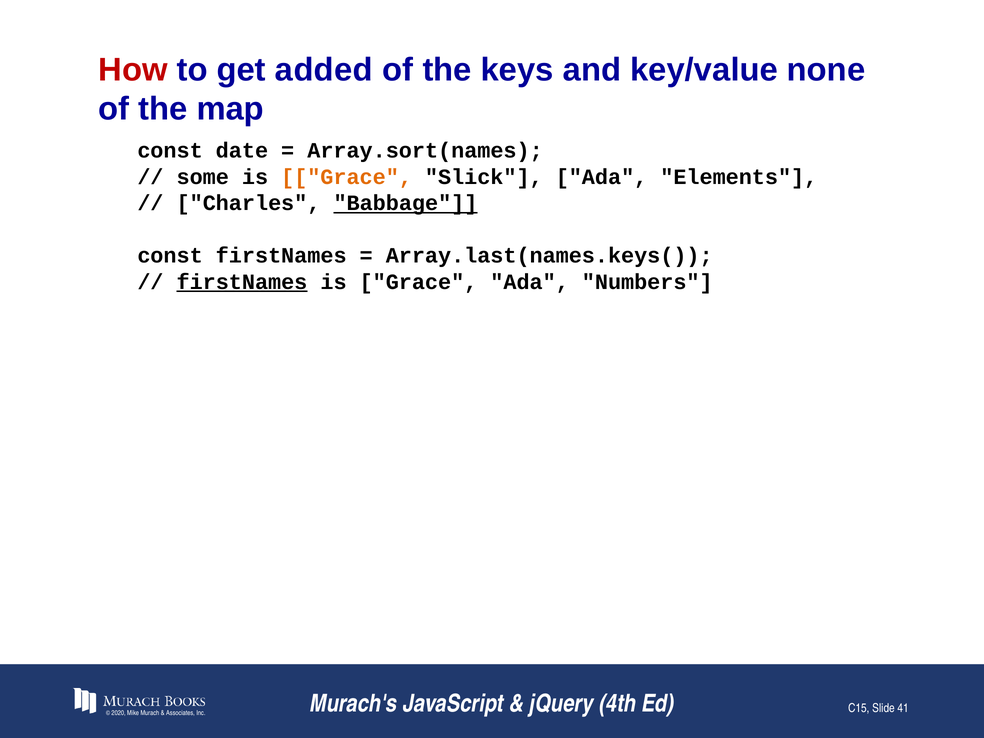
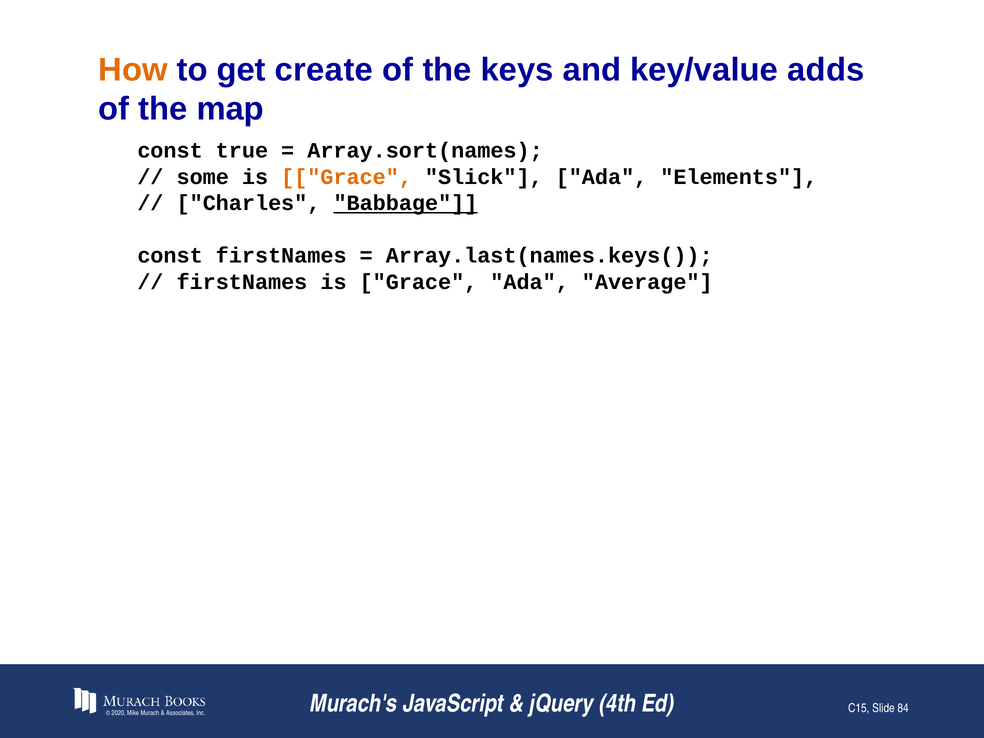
How colour: red -> orange (133, 70)
added: added -> create (324, 70)
none: none -> adds (826, 70)
date: date -> true (242, 151)
firstNames underline: present -> none (242, 282)
Numbers: Numbers -> Average (647, 282)
41: 41 -> 84 (903, 708)
